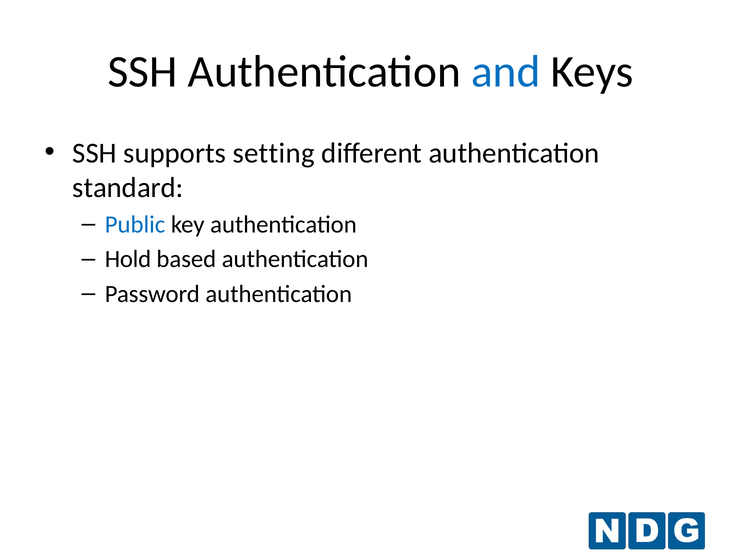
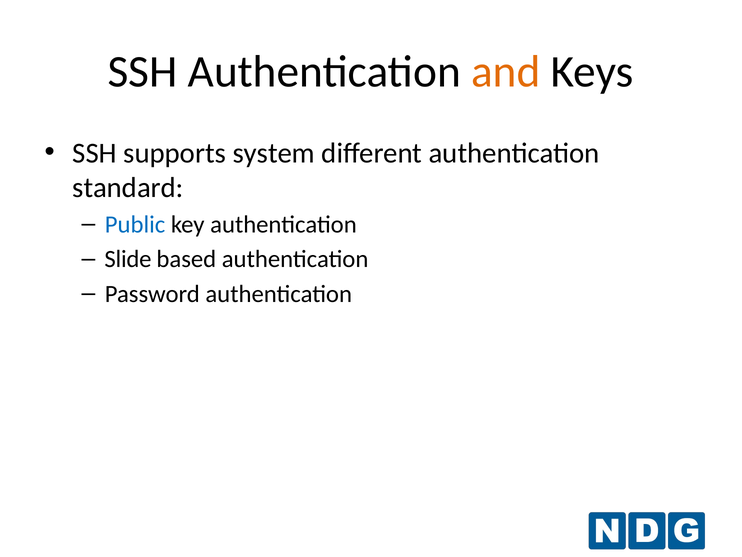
and colour: blue -> orange (506, 72)
setting: setting -> system (274, 153)
Hold: Hold -> Slide (128, 259)
